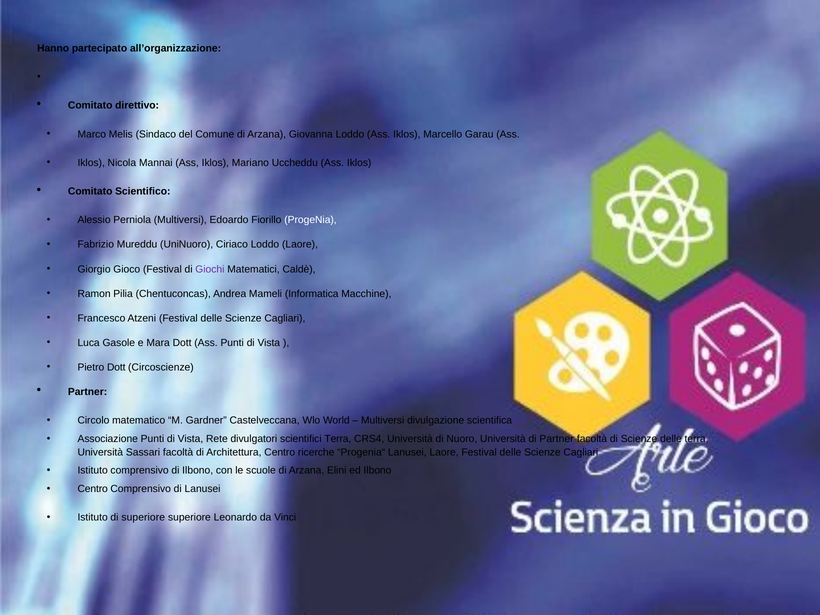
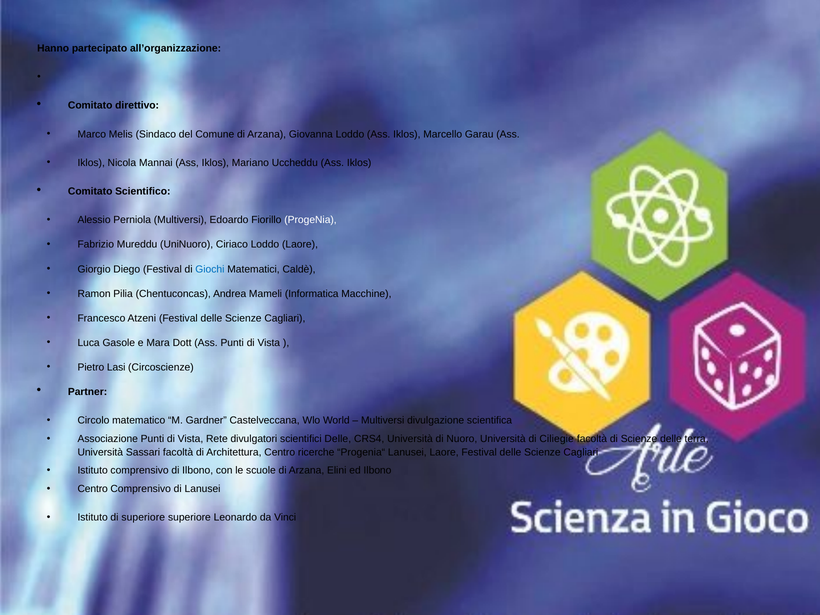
Gioco: Gioco -> Diego (127, 269)
Giochi colour: purple -> blue (210, 269)
Pietro Dott: Dott -> Lasi (116, 367)
scientifici Terra: Terra -> Delle (338, 439)
di Partner: Partner -> Ciliegie (557, 439)
